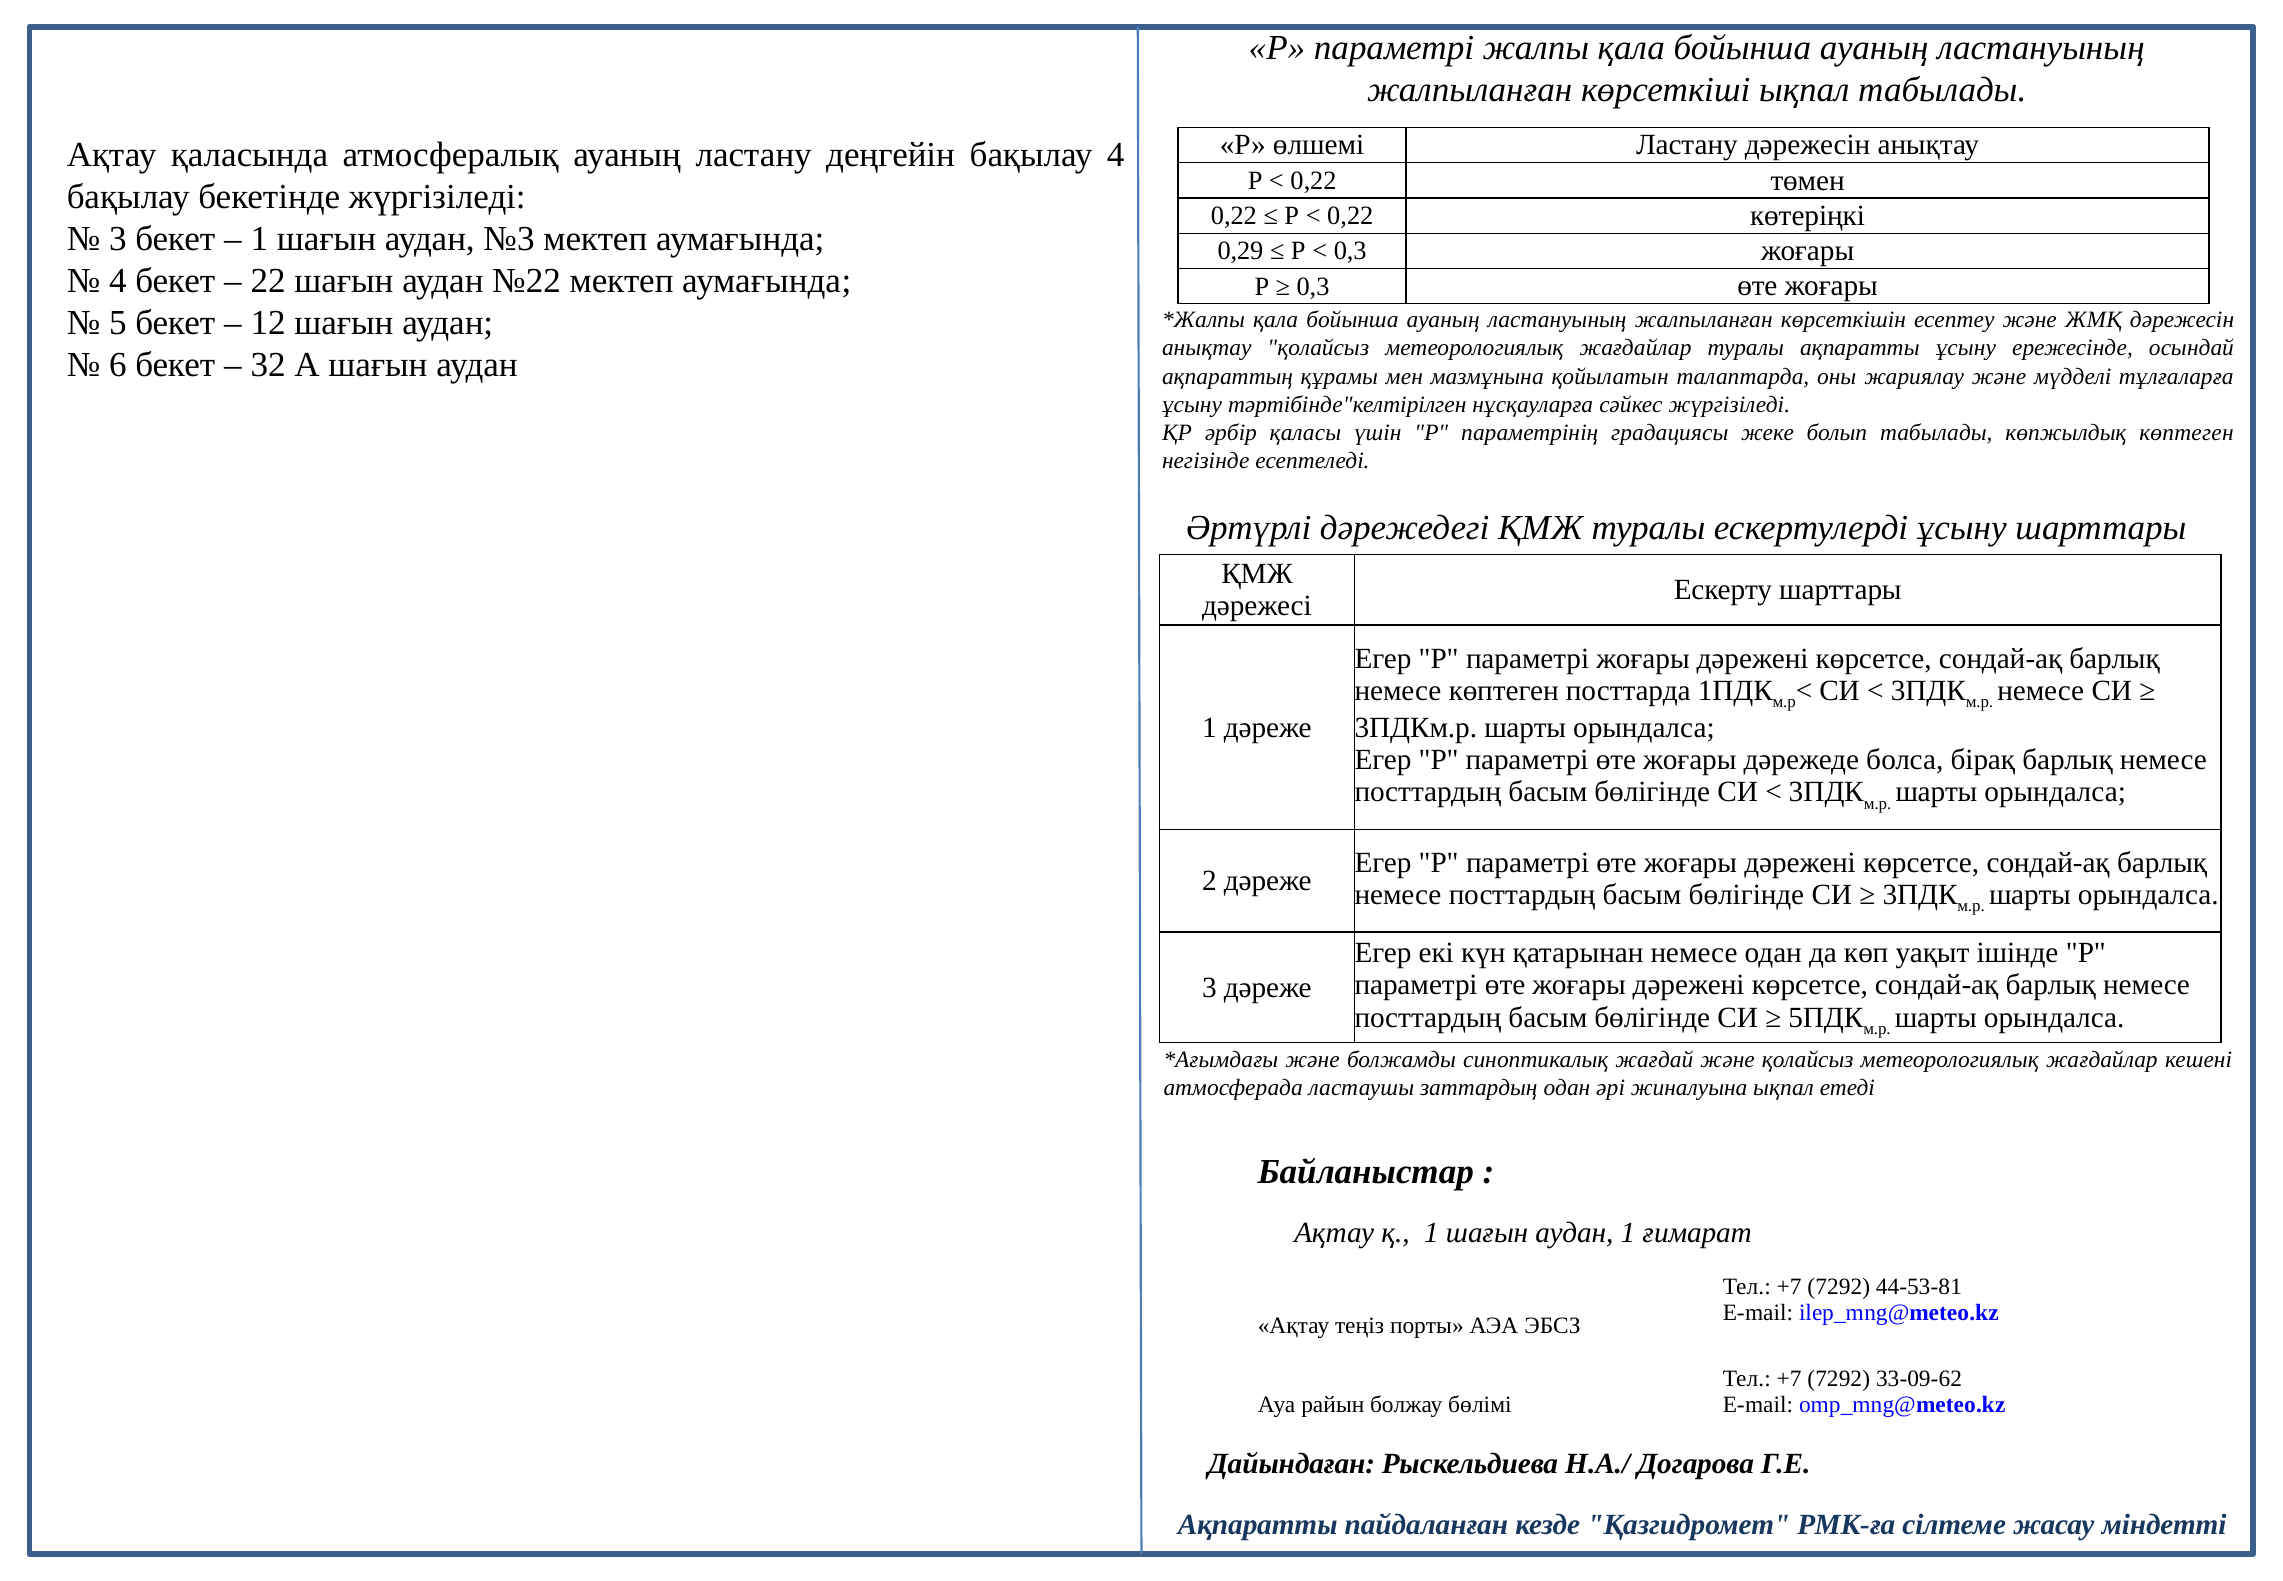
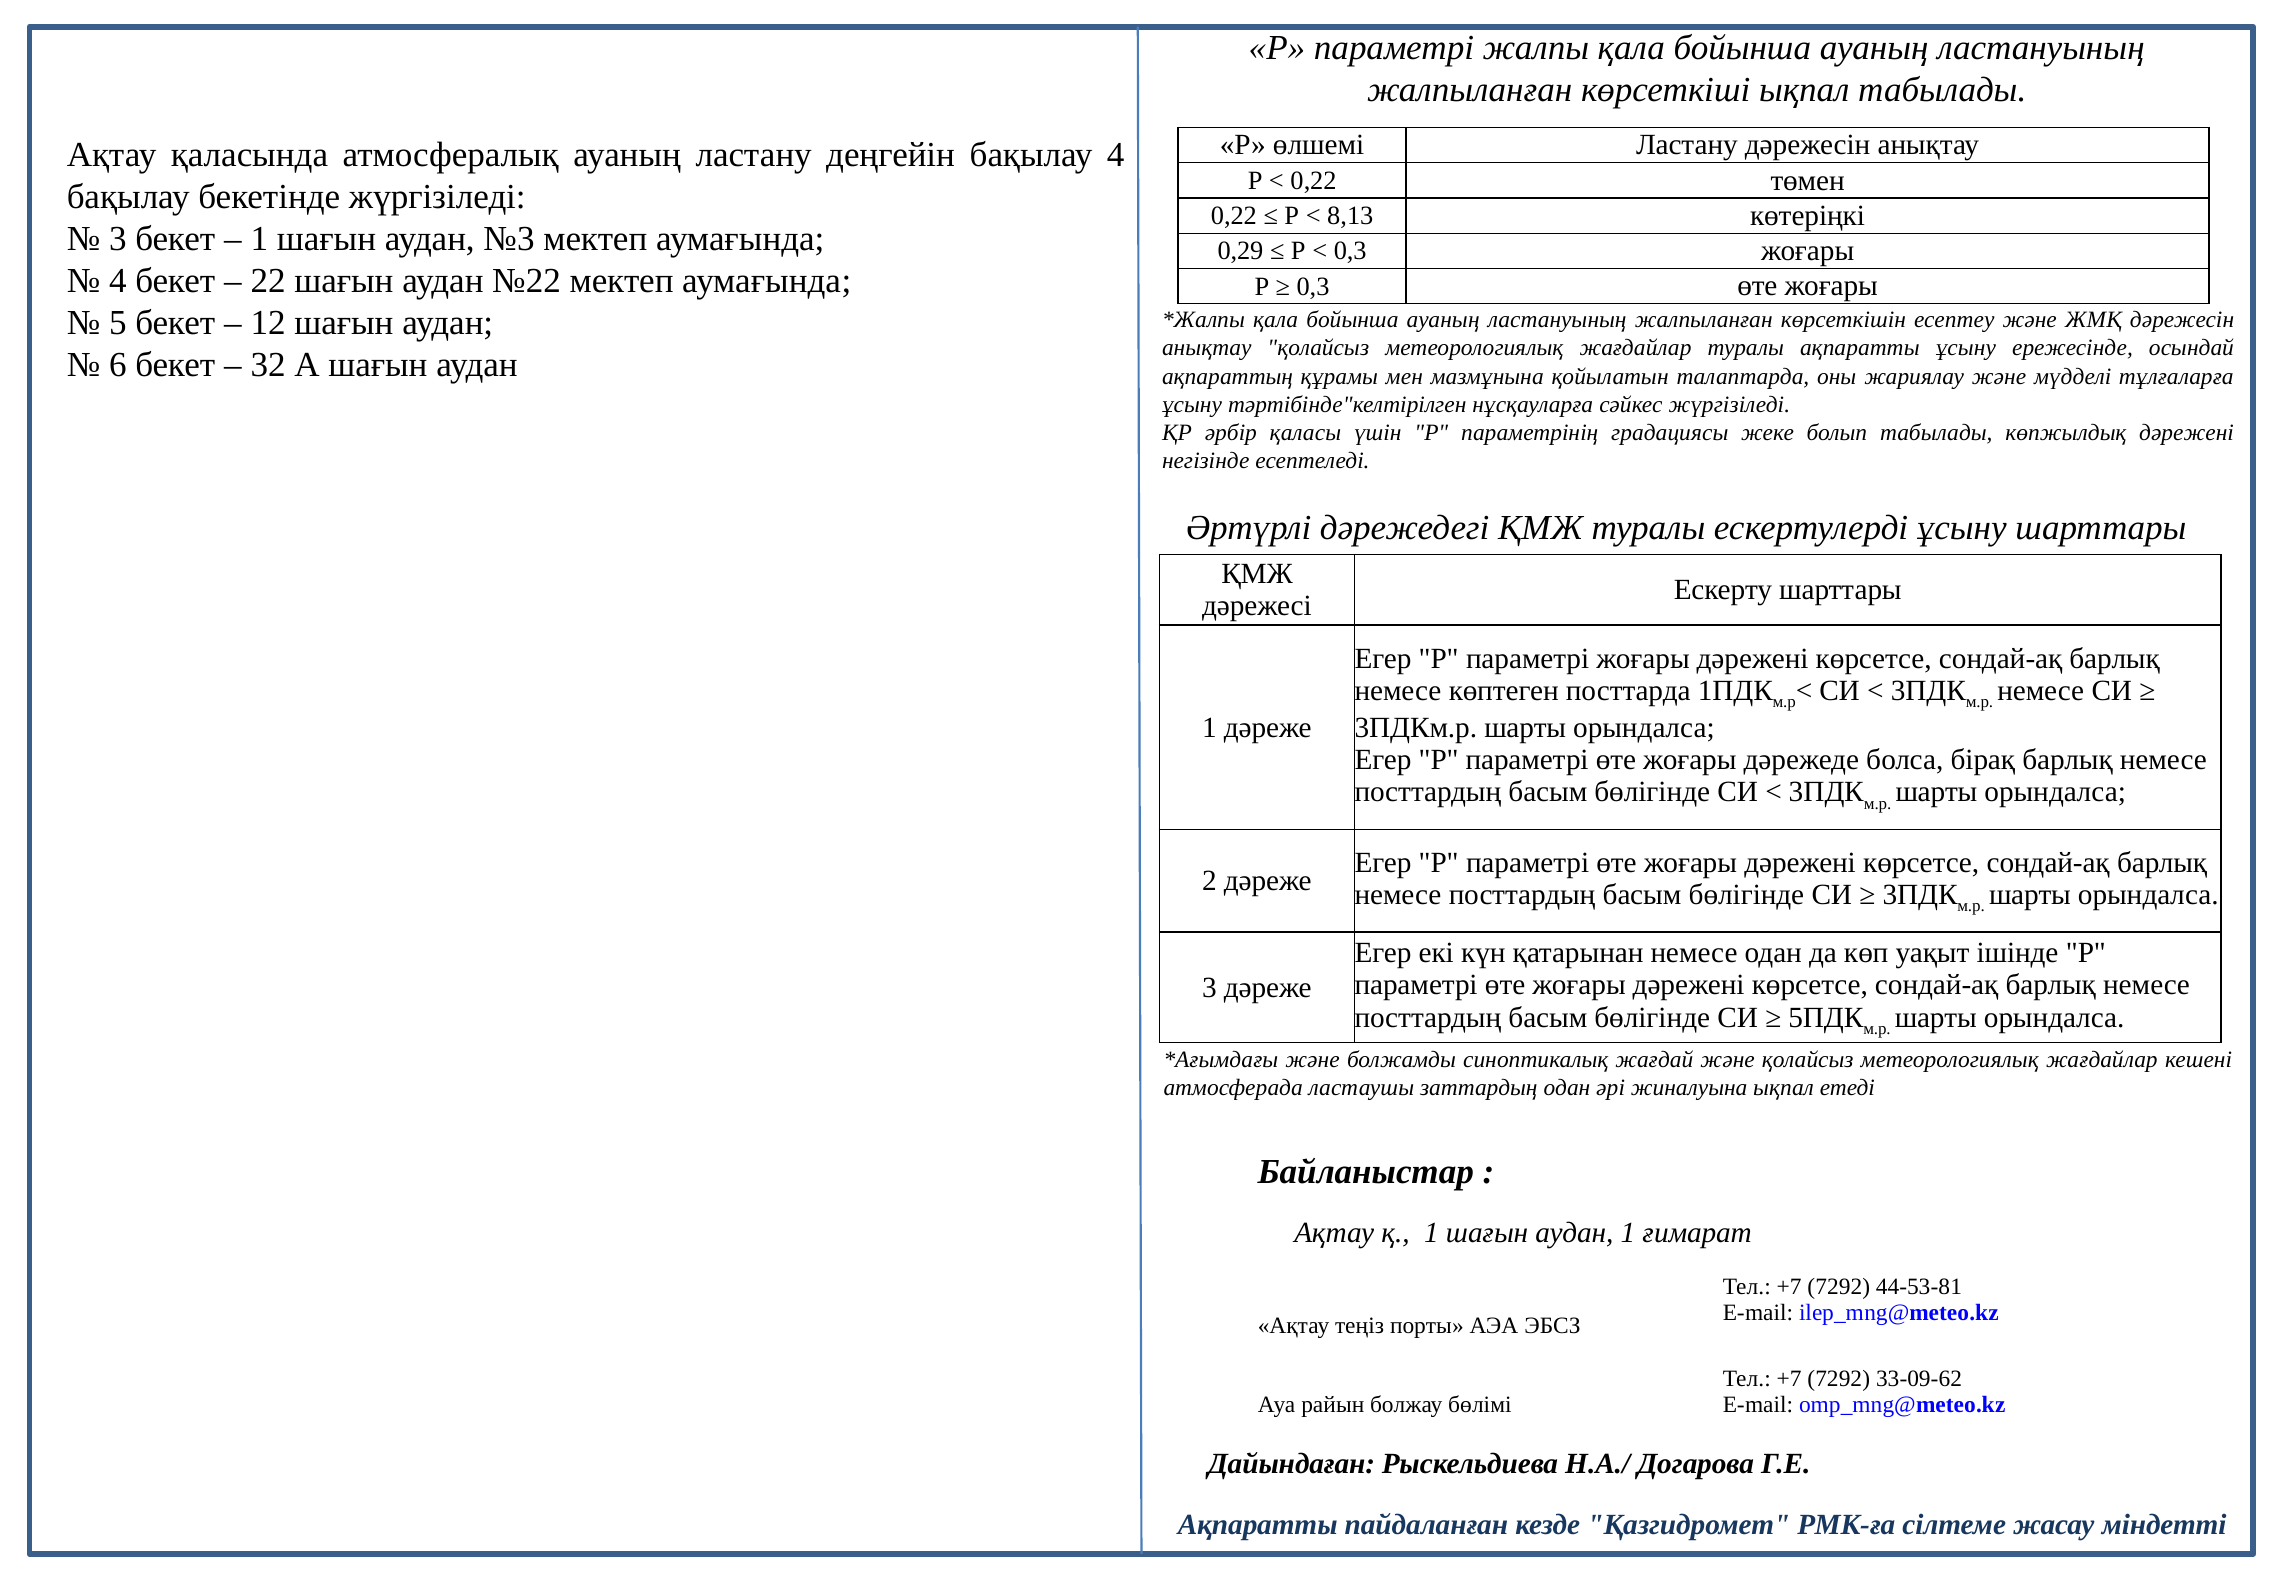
0,22: 0,22 -> 8,13 (1350, 216)
көпжылдық көптеген: көптеген -> дәрежені (2187, 432)
